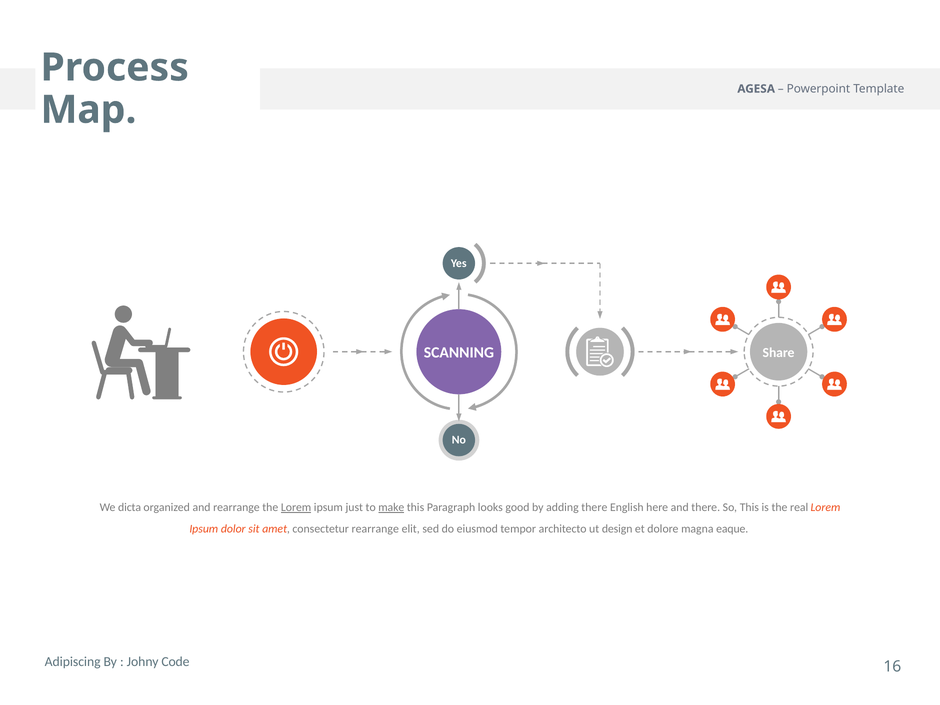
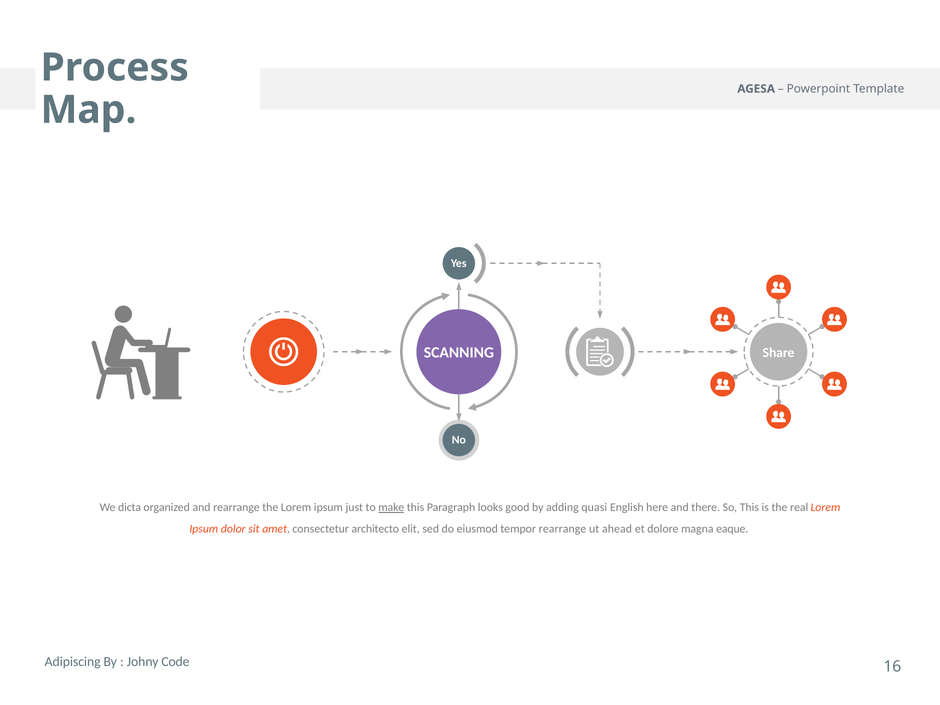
Lorem underline: present -> none (296, 507)
adding there: there -> quasi (594, 507)
consectetur rearrange: rearrange -> architecto (375, 529)
tempor architecto: architecto -> rearrange (563, 529)
design: design -> ahead (617, 529)
